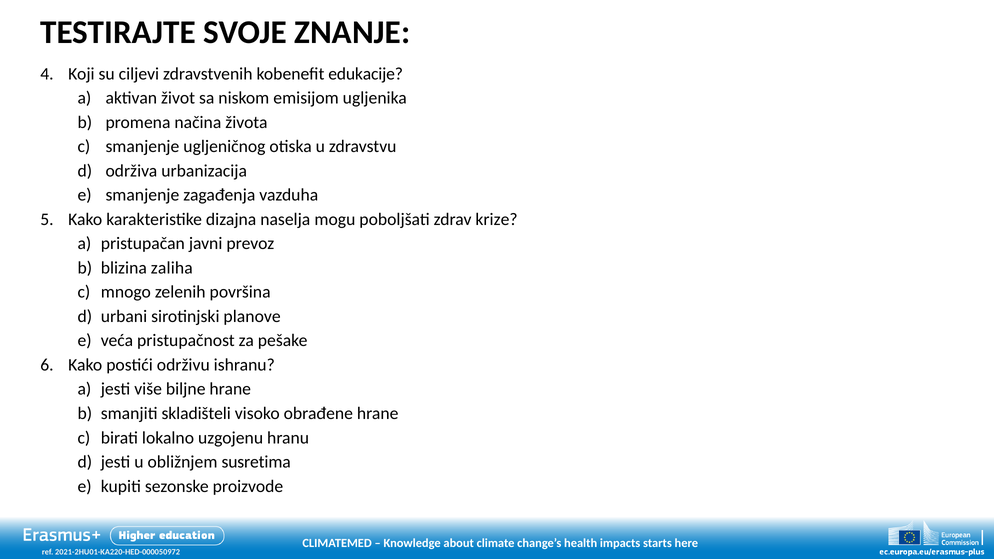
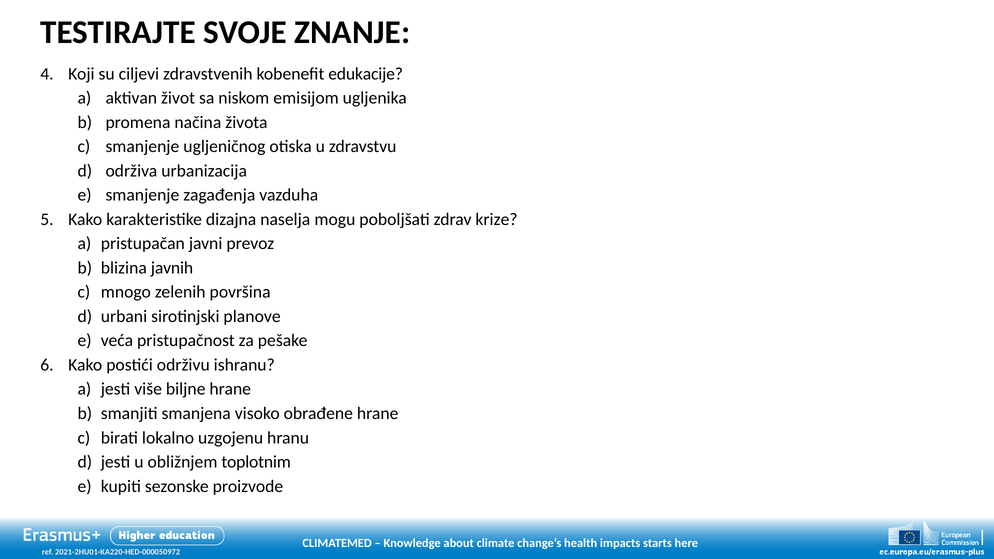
zaliha: zaliha -> javnih (172, 268)
skladišteli: skladišteli -> smanjena (196, 414)
susretima: susretima -> toplotnim (256, 462)
